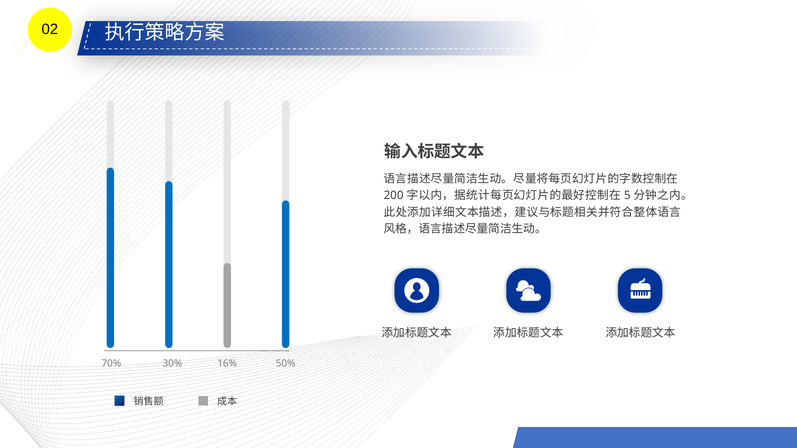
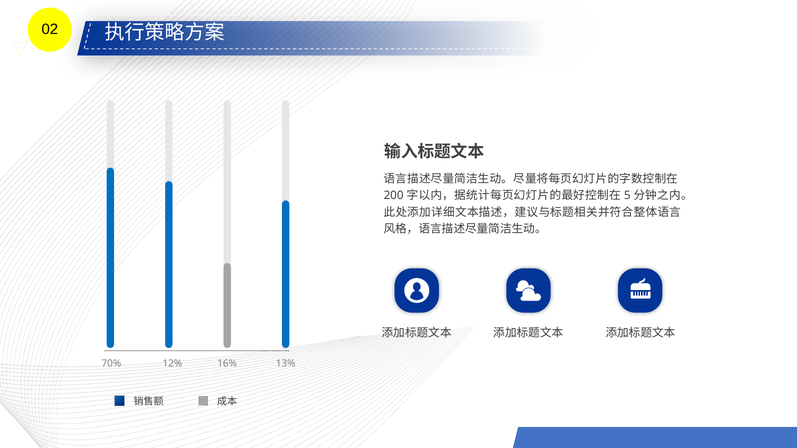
30%: 30% -> 12% (172, 364)
50%: 50% -> 13% (286, 364)
